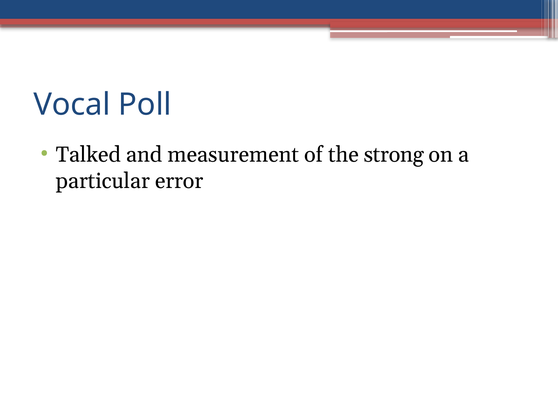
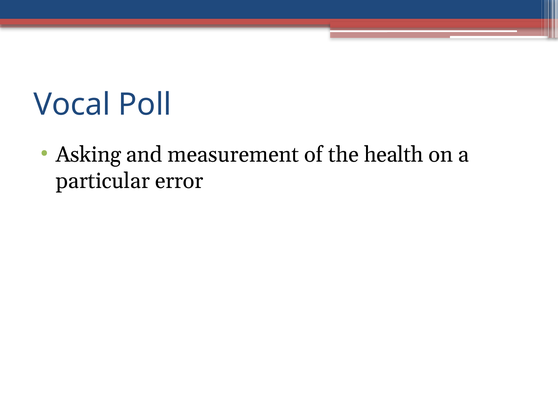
Talked: Talked -> Asking (88, 155)
strong: strong -> health (394, 155)
